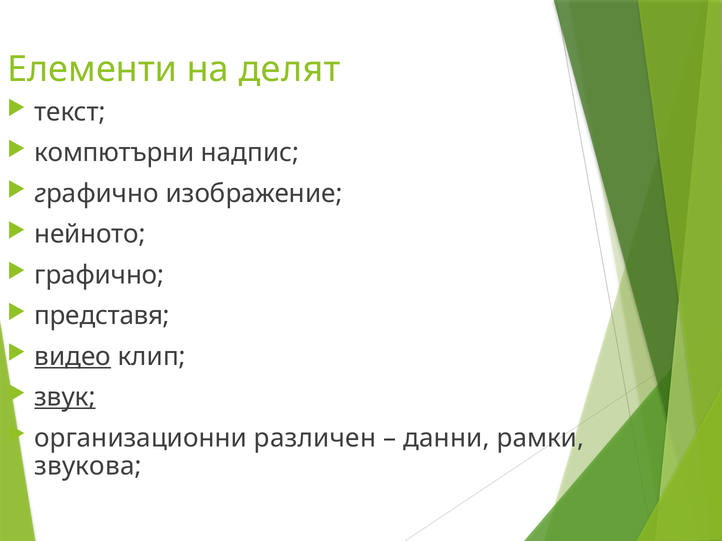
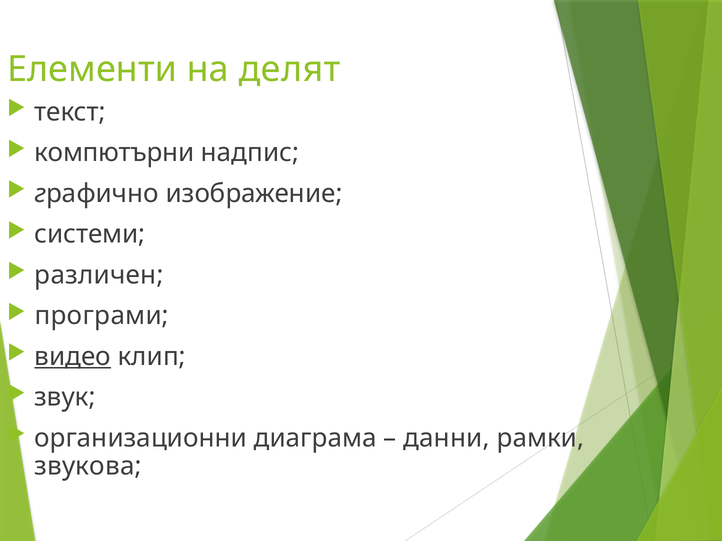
нейното: нейното -> системи (90, 234)
графично: графично -> различен (99, 275)
представя: представя -> програми (102, 316)
звук underline: present -> none (65, 398)
различен: различен -> диаграма (315, 438)
